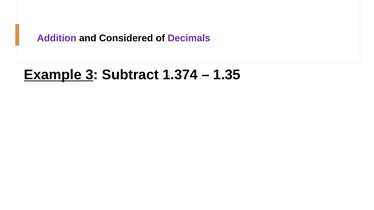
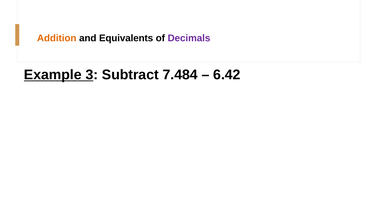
Addition colour: purple -> orange (57, 38)
Considered: Considered -> Equivalents (126, 38)
1.374: 1.374 -> 7.484 (180, 75)
1.35: 1.35 -> 6.42 (227, 75)
